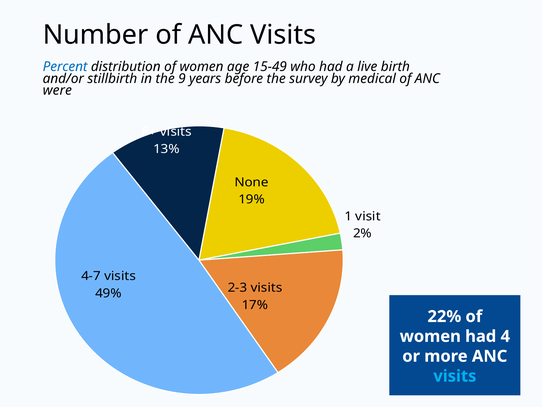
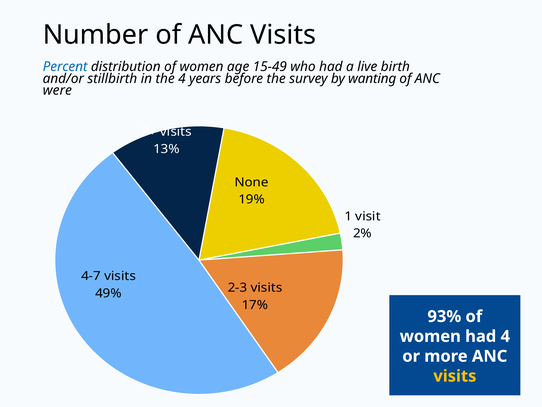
the 9: 9 -> 4 (182, 78)
medical: medical -> wanting (372, 78)
22%: 22% -> 93% (444, 316)
visits colour: light blue -> yellow (455, 376)
